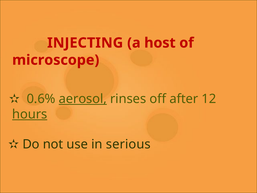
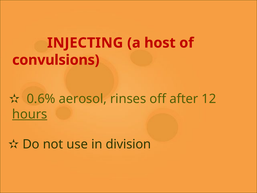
microscope: microscope -> convulsions (56, 60)
aerosol underline: present -> none (83, 99)
serious: serious -> division (128, 144)
